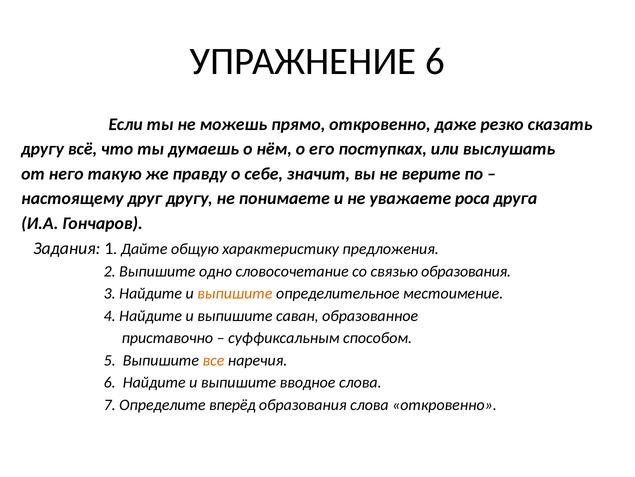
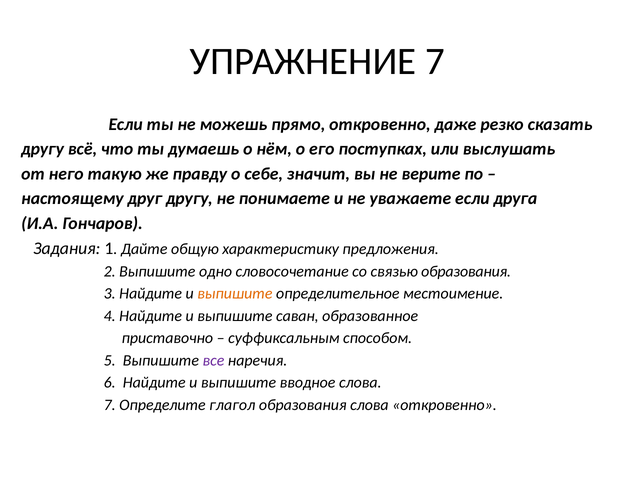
УПРАЖНЕНИЕ 6: 6 -> 7 (435, 61)
уважаете роса: роса -> если (472, 198)
все colour: orange -> purple (213, 360)
вперёд: вперёд -> глагол (232, 404)
